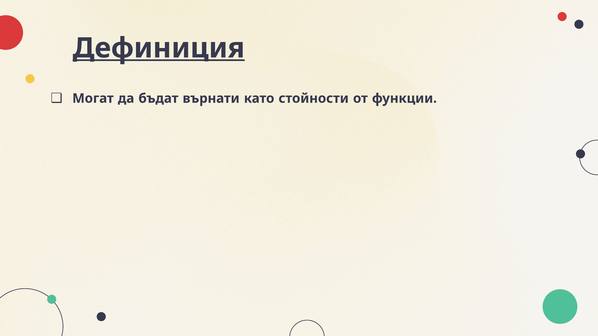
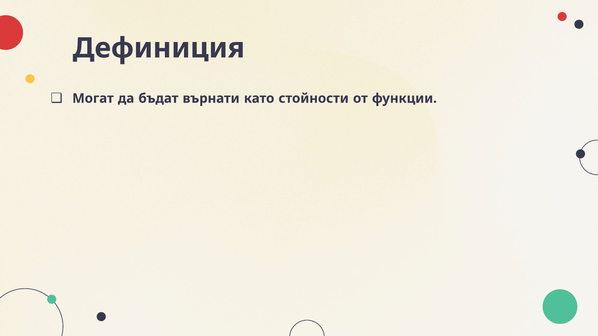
Дефиниция underline: present -> none (159, 48)
